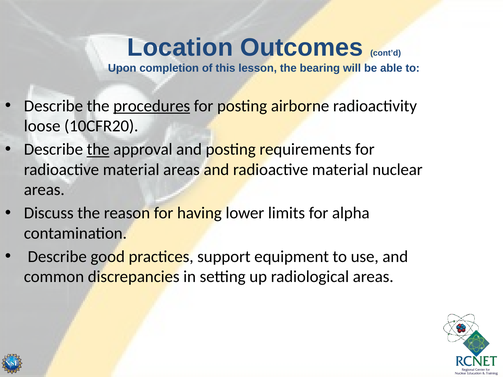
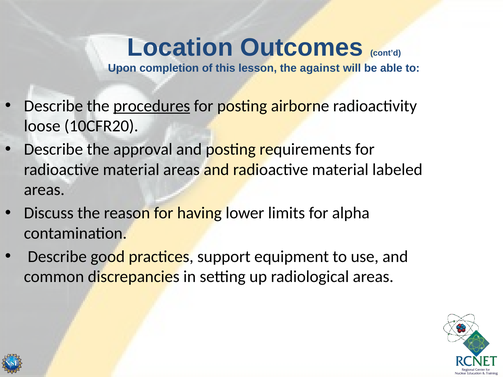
bearing: bearing -> against (320, 68)
the underline: present -> none (98, 150)
nuclear: nuclear -> labeled (397, 170)
